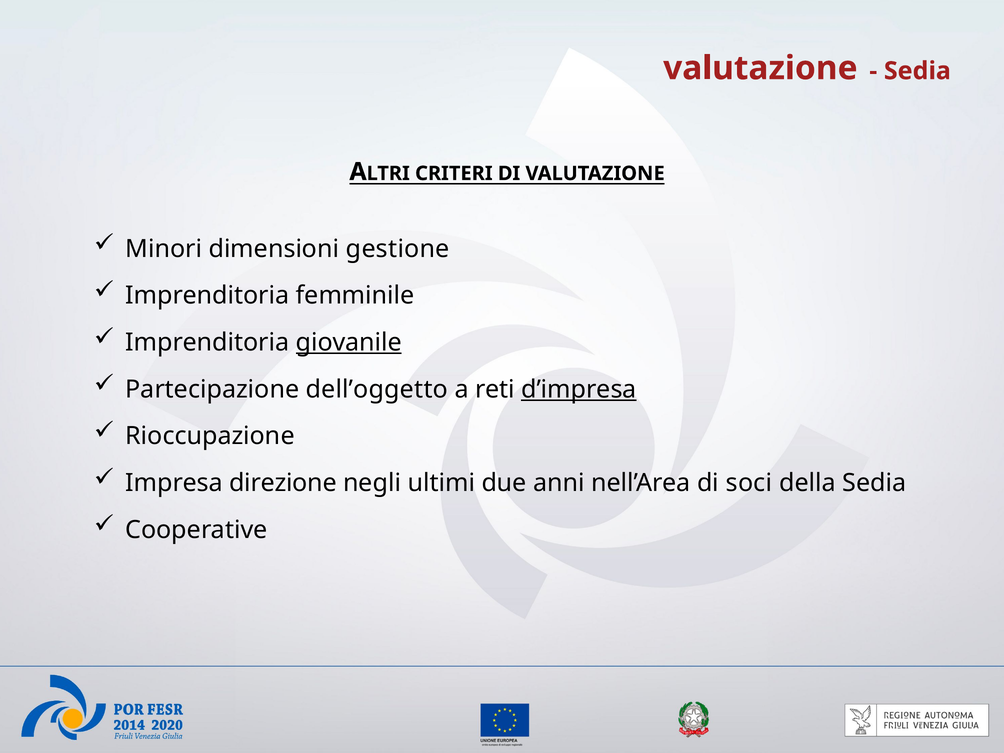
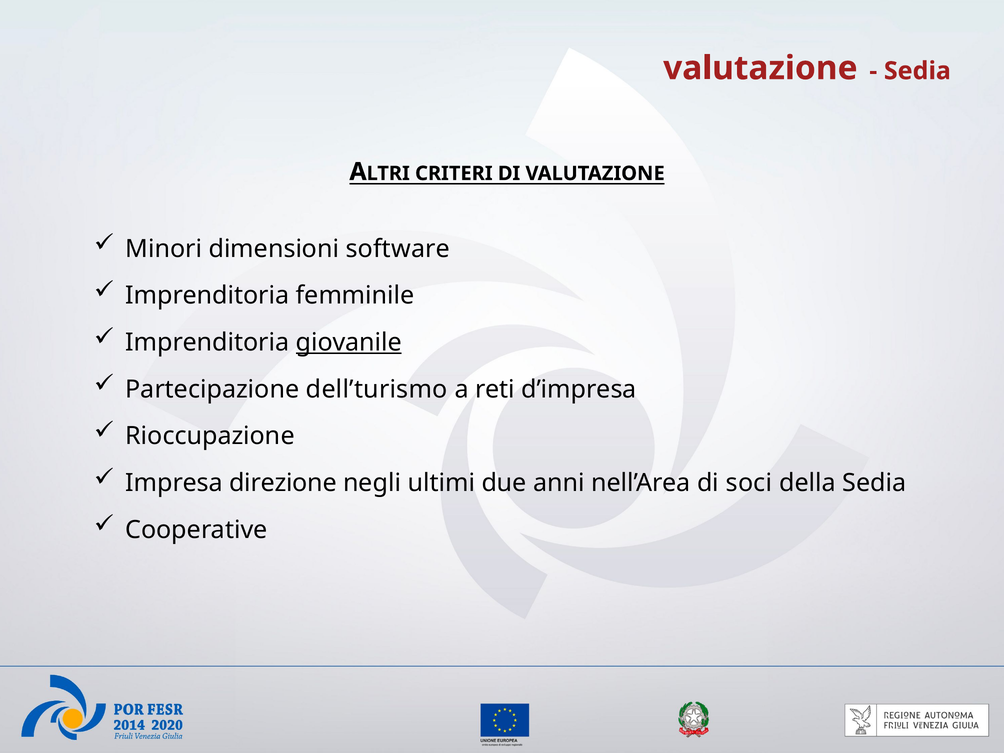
gestione: gestione -> software (398, 249)
dell’oggetto: dell’oggetto -> dell’turismo (377, 389)
d’impresa underline: present -> none (579, 389)
